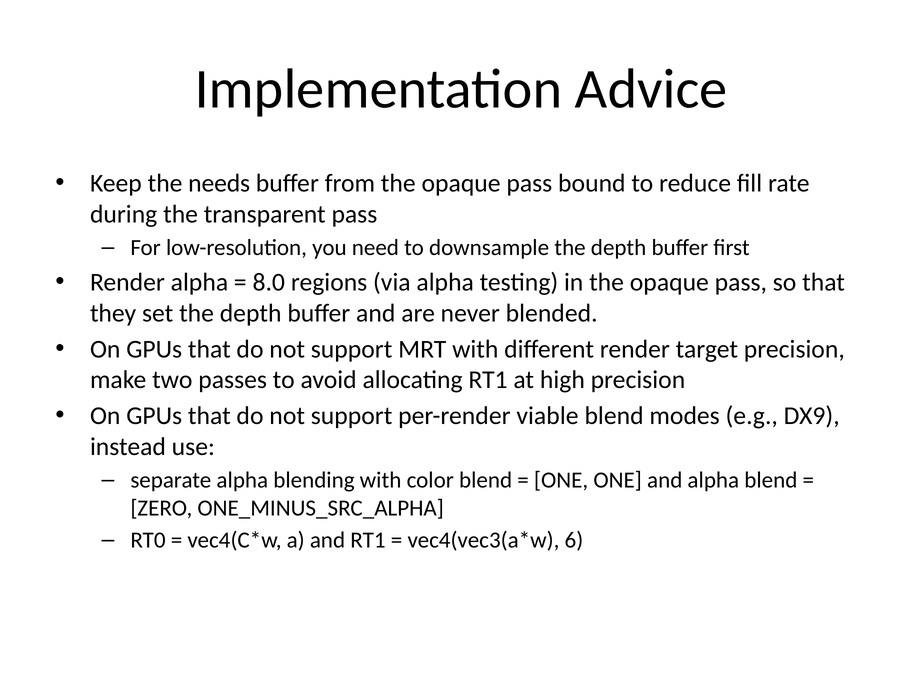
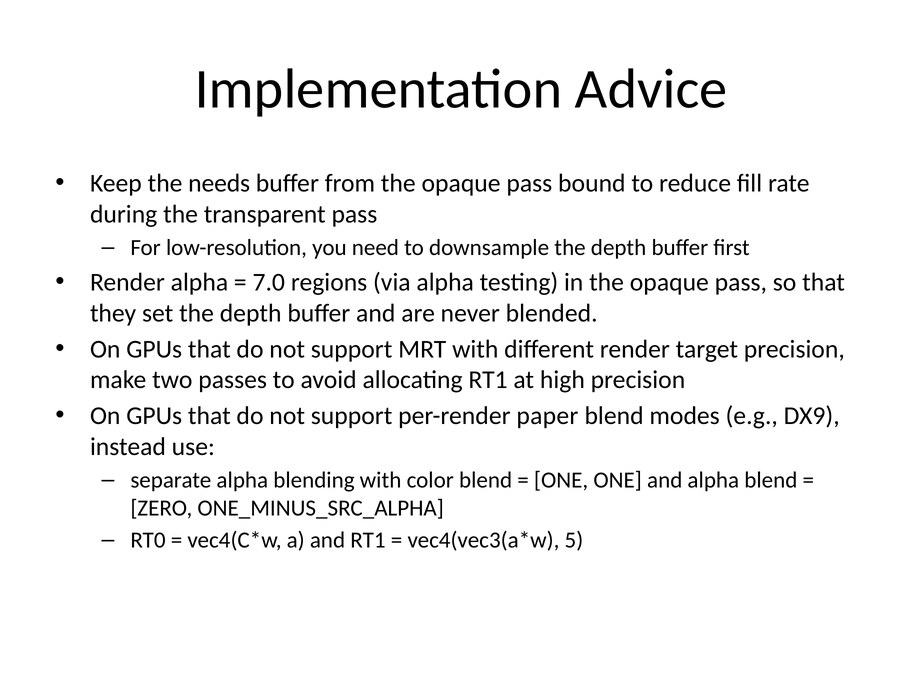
8.0: 8.0 -> 7.0 (269, 282)
viable: viable -> paper (547, 416)
6: 6 -> 5 (574, 540)
